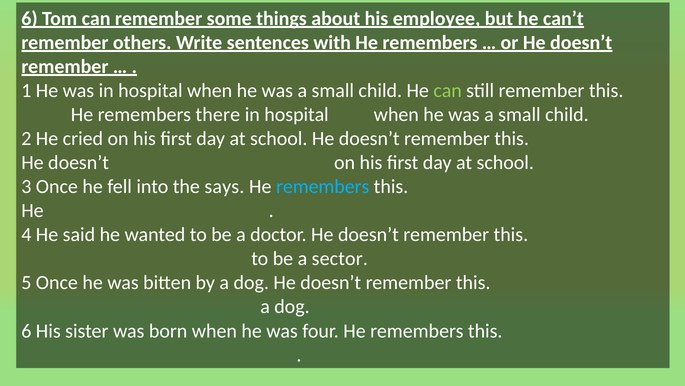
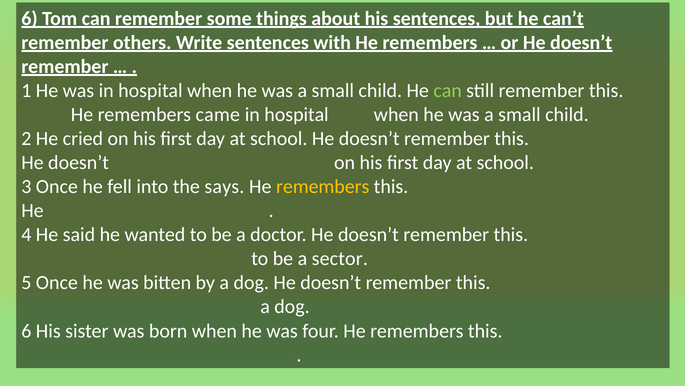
his employee: employee -> sentences (437, 18)
there: there -> came (218, 114)
remembers colour: light blue -> yellow (323, 186)
